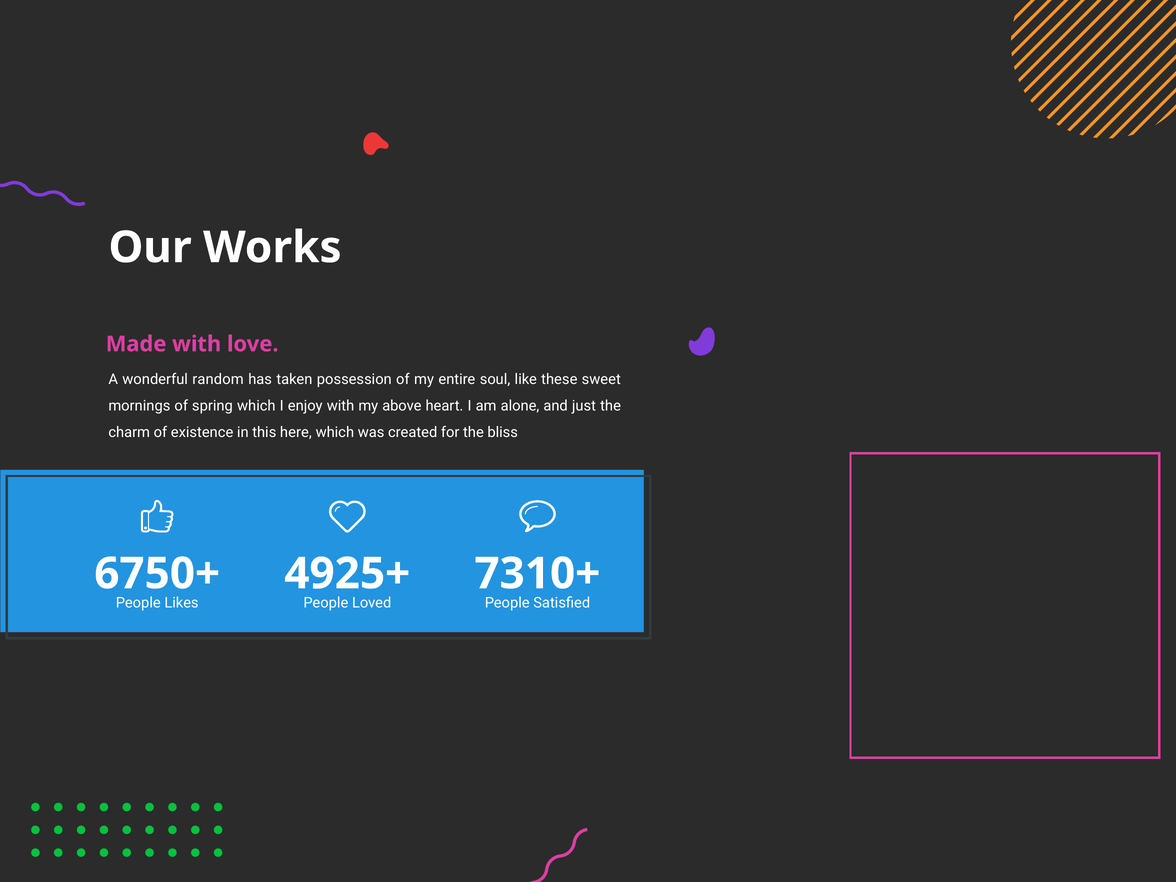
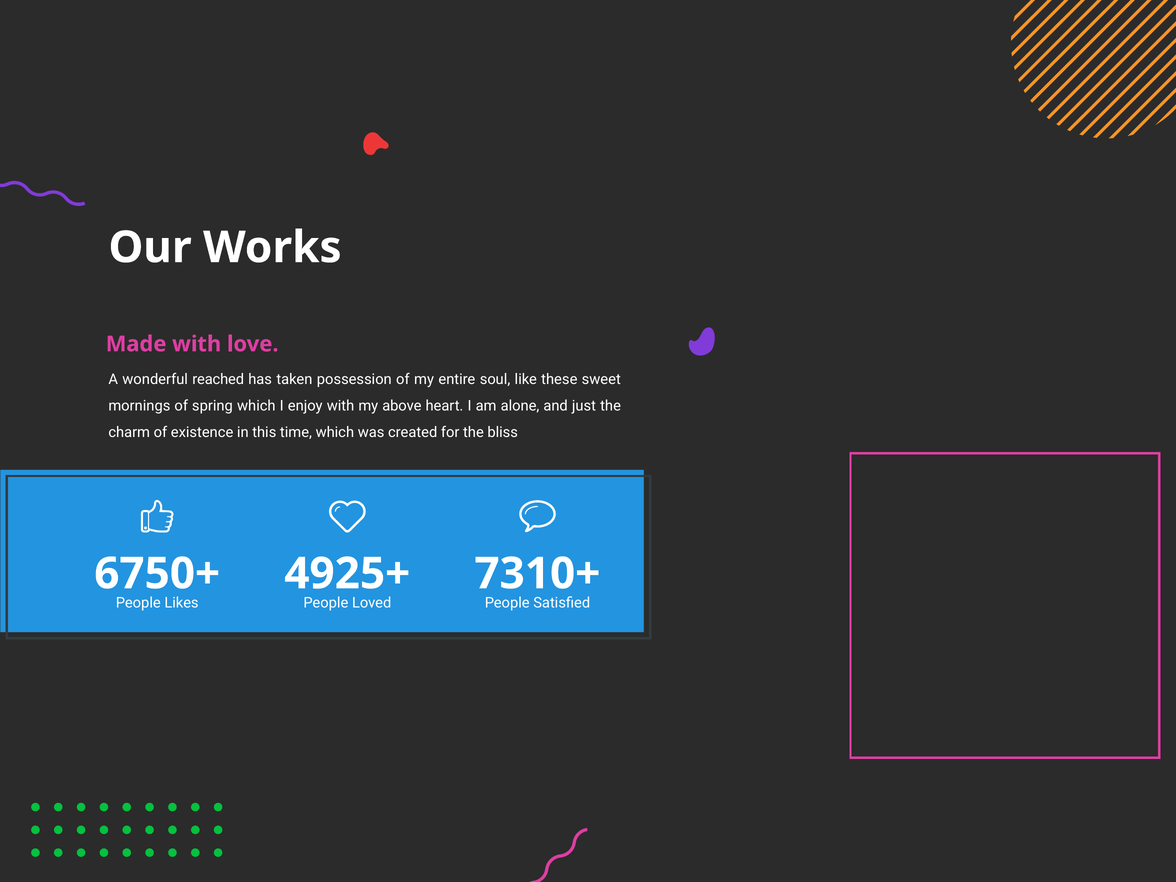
random: random -> reached (218, 379)
here: here -> time (296, 432)
